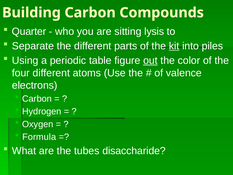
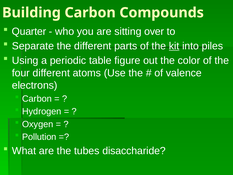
lysis: lysis -> over (154, 31)
out underline: present -> none (150, 60)
Formula: Formula -> Pollution (39, 137)
